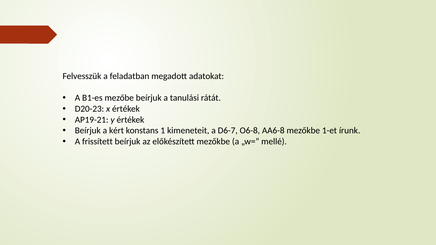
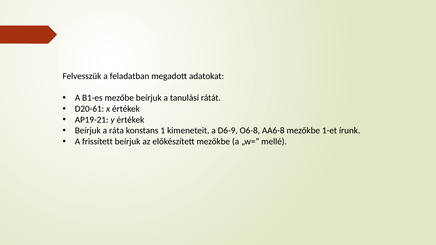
D20-23: D20-23 -> D20-61 (89, 109)
kért: kért -> ráta (116, 131)
D6-7: D6-7 -> D6-9 (228, 131)
